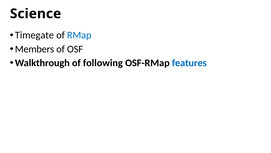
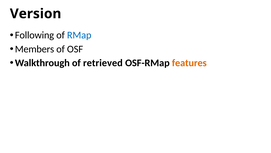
Science: Science -> Version (36, 14)
Timegate: Timegate -> Following (35, 35)
following: following -> retrieved (103, 63)
features colour: blue -> orange (189, 63)
